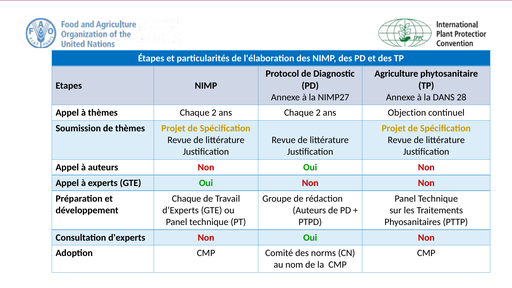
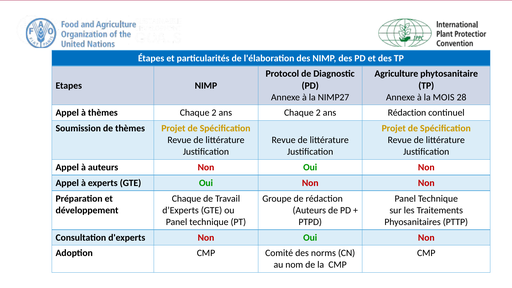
DANS: DANS -> MOIS (444, 97)
ans Objection: Objection -> Rédaction (407, 113)
